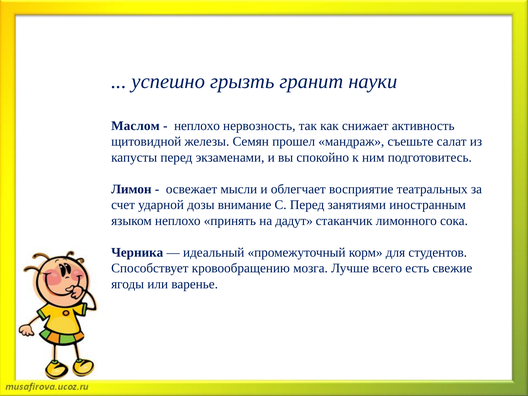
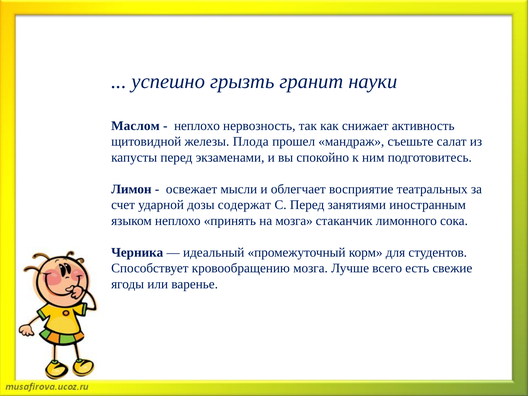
Семян: Семян -> Плода (251, 142)
внимание: внимание -> содержат (244, 205)
на дадут: дадут -> мозга (294, 221)
